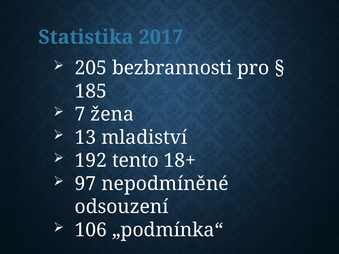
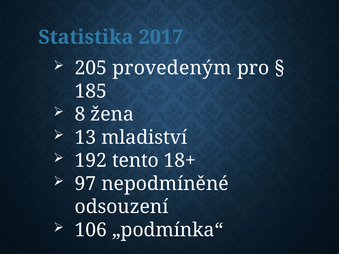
bezbrannosti: bezbrannosti -> provedeným (172, 68)
7: 7 -> 8 (80, 114)
